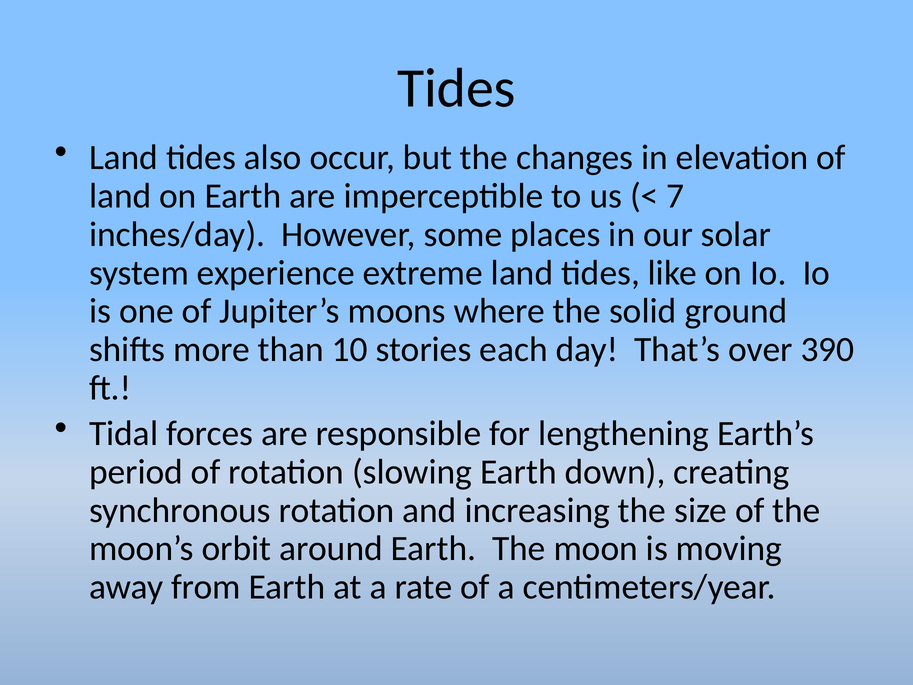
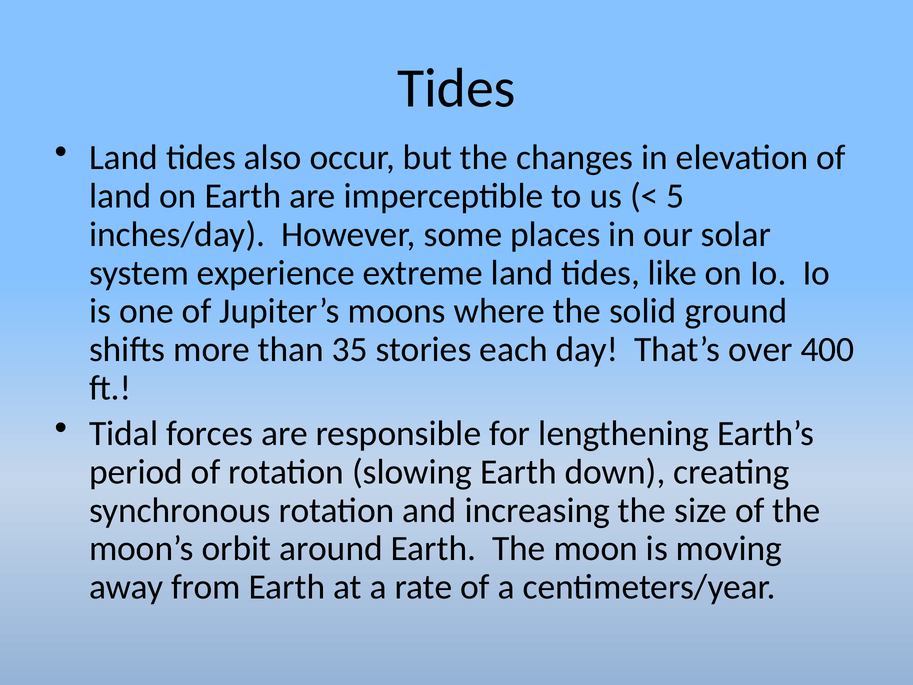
7: 7 -> 5 (675, 196)
10: 10 -> 35 (350, 349)
390: 390 -> 400 (827, 349)
